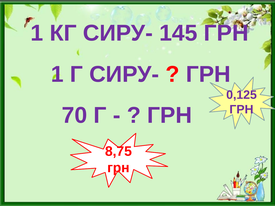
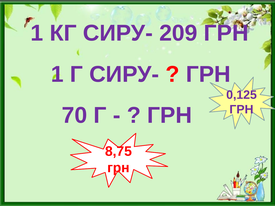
145: 145 -> 209 (178, 33)
